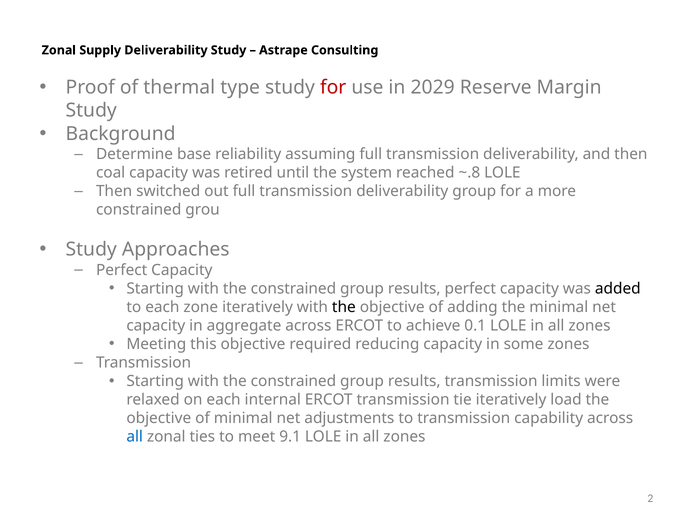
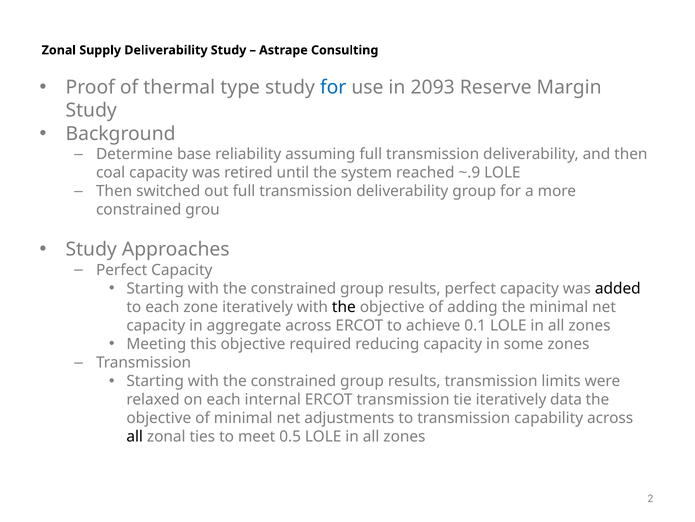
for colour: red -> blue (333, 87)
2029: 2029 -> 2093 (433, 87)
~.8: ~.8 -> ~.9 (469, 173)
load: load -> data (566, 399)
all colour: blue -> black (135, 436)
9.1: 9.1 -> 0.5 (290, 436)
